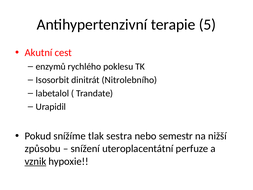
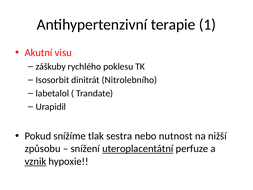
5: 5 -> 1 (207, 24)
cest: cest -> visu (63, 53)
enzymů: enzymů -> záškuby (51, 67)
semestr: semestr -> nutnost (176, 136)
uteroplacentátní underline: none -> present (138, 149)
